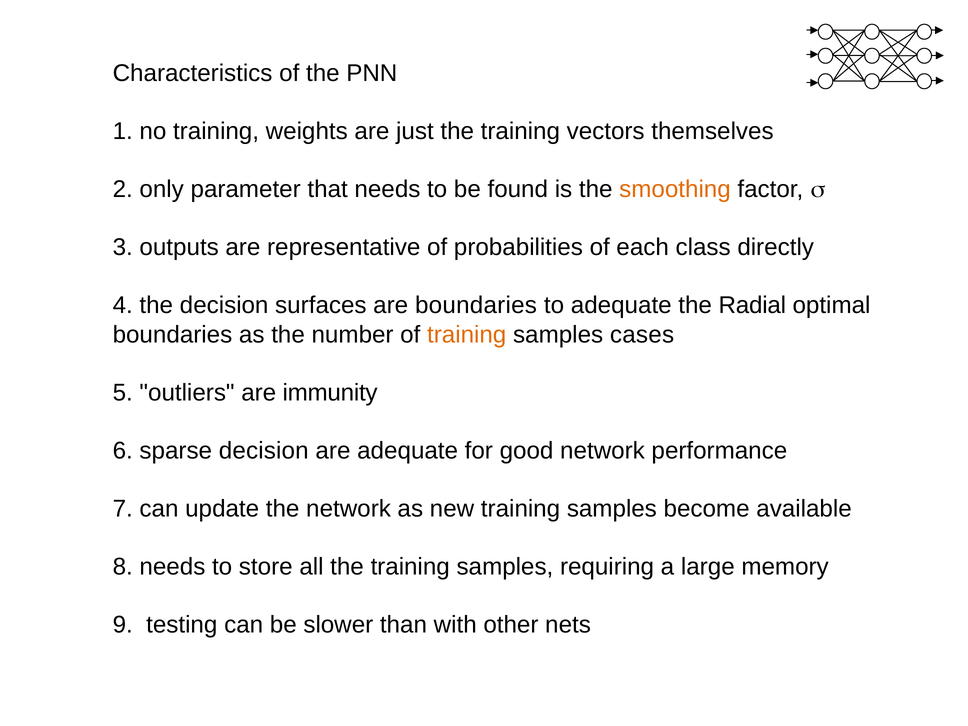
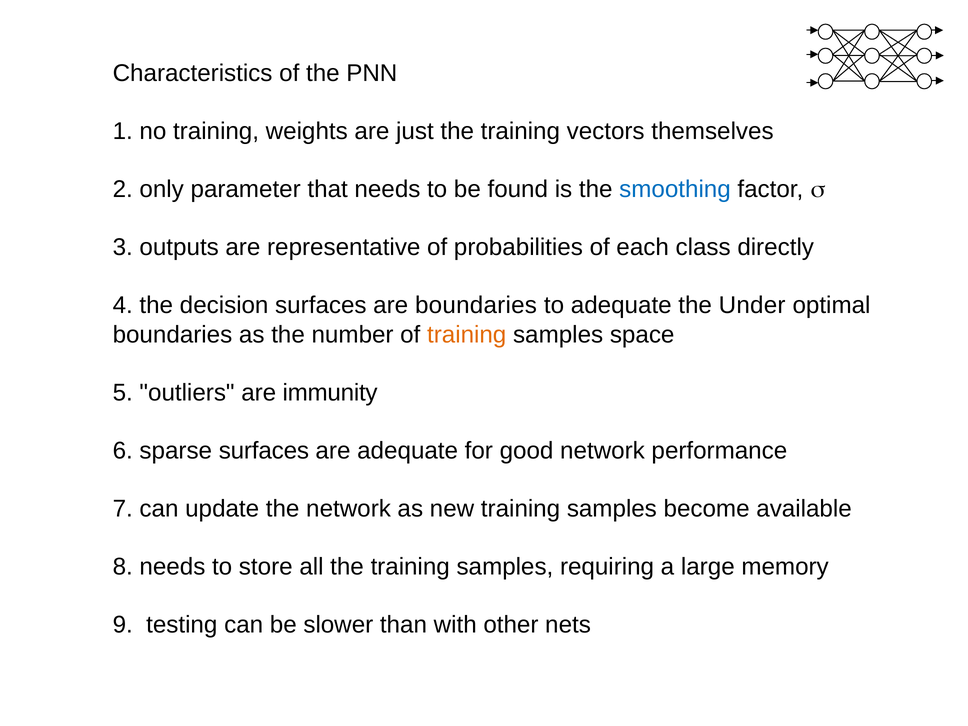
smoothing colour: orange -> blue (675, 189)
Radial: Radial -> Under (752, 306)
cases: cases -> space (642, 335)
sparse decision: decision -> surfaces (264, 451)
